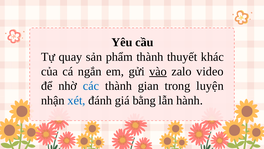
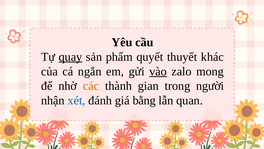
quay underline: none -> present (70, 57)
phẩm thành: thành -> quyết (150, 57)
video: video -> mong (210, 71)
các colour: blue -> orange (91, 86)
luyện: luyện -> người (210, 86)
hành: hành -> quan (190, 100)
